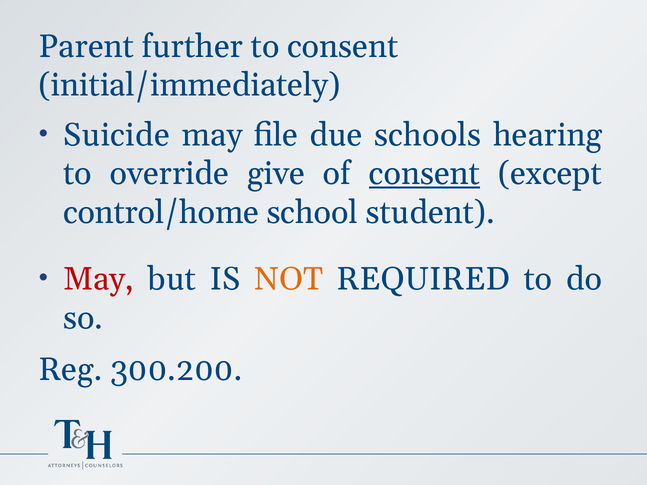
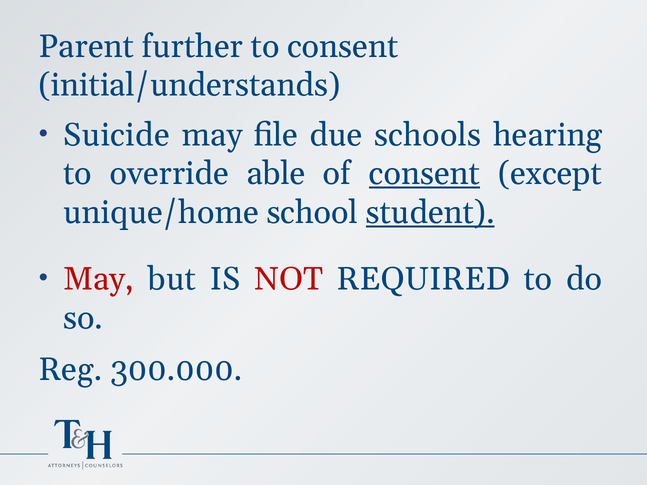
initial/immediately: initial/immediately -> initial/understands (190, 85)
give: give -> able (276, 174)
control/home: control/home -> unique/home (161, 213)
student underline: none -> present (430, 213)
NOT colour: orange -> red (289, 279)
300.200: 300.200 -> 300.000 (176, 370)
